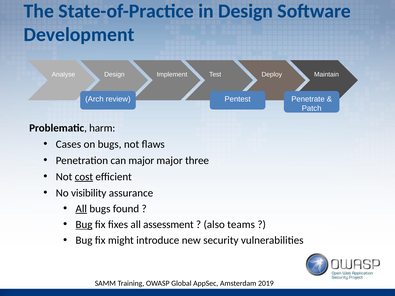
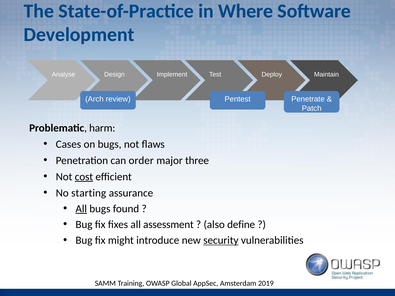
in Design: Design -> Where (246, 11)
can major: major -> order (141, 161)
visibility: visibility -> starting (89, 193)
Bug underline: present -> none (84, 225)
teams: teams -> define (241, 225)
security underline: none -> present (221, 240)
